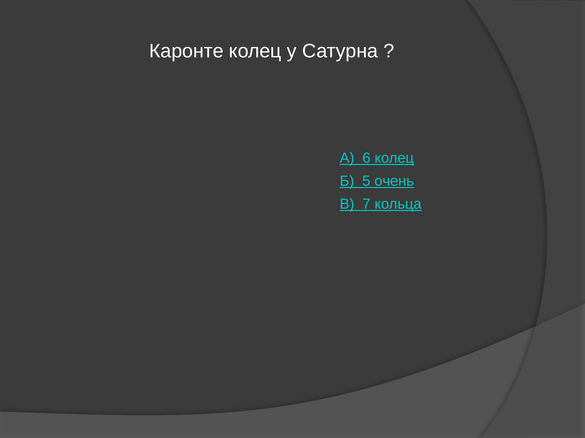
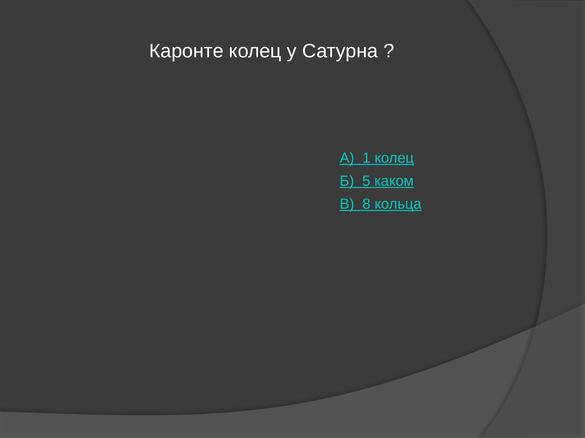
6: 6 -> 1 (366, 158)
очень: очень -> каком (394, 181)
7: 7 -> 8 (366, 204)
